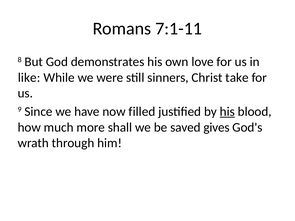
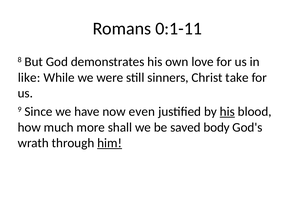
7:1-11: 7:1-11 -> 0:1-11 (179, 29)
filled: filled -> even (142, 112)
gives: gives -> body (217, 127)
him underline: none -> present (110, 143)
